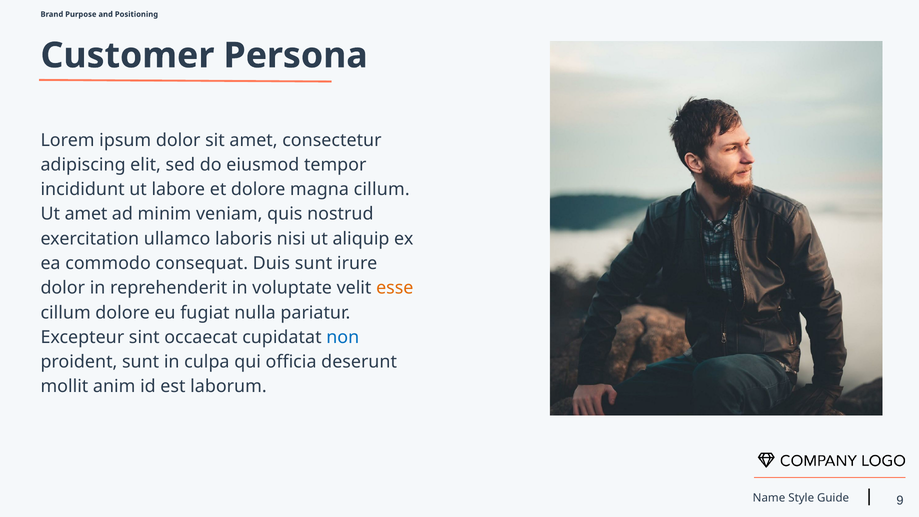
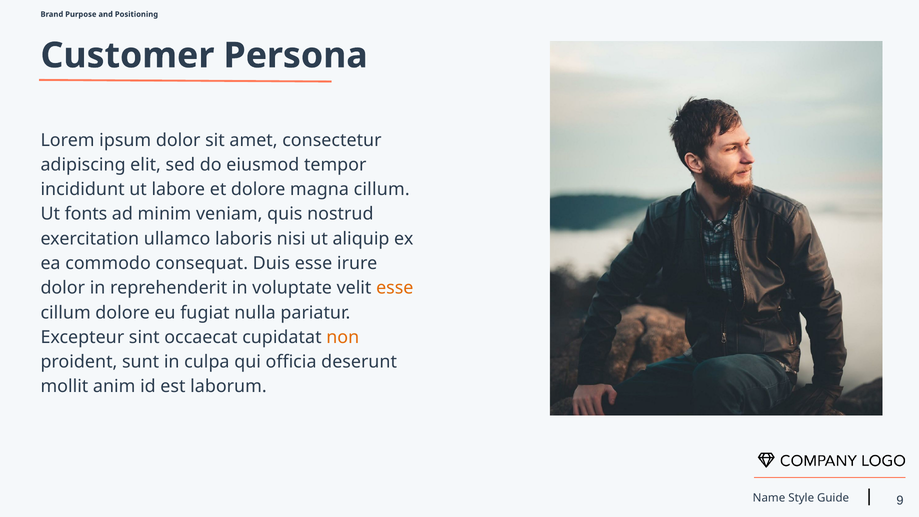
Ut amet: amet -> fonts (86, 214)
Duis sunt: sunt -> esse (314, 263)
non colour: blue -> orange (343, 337)
